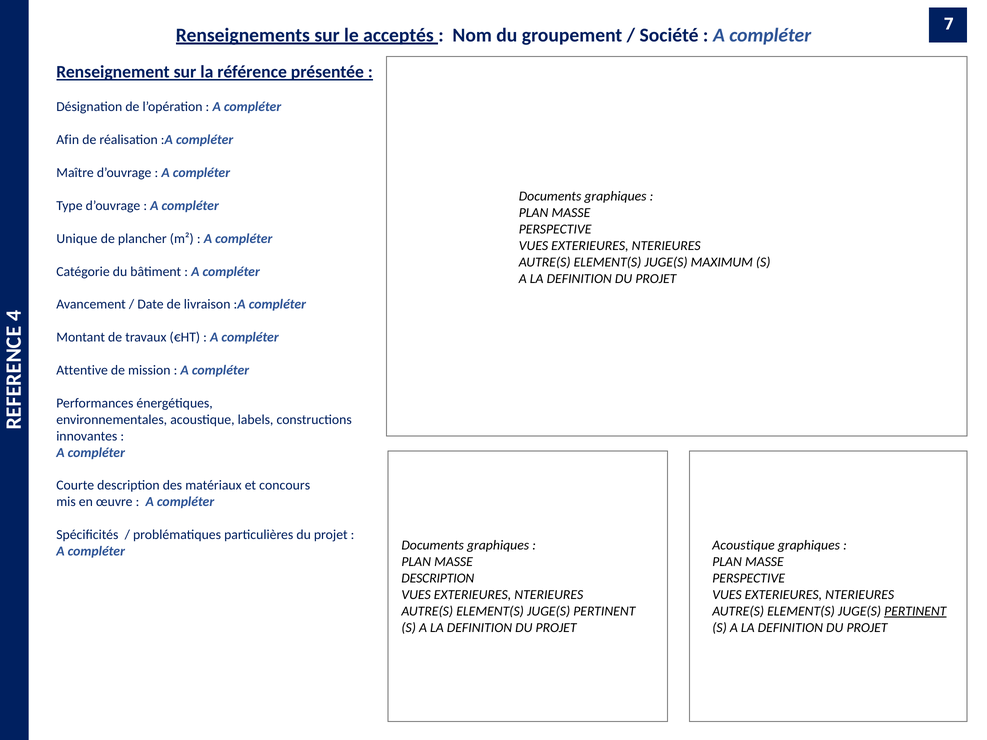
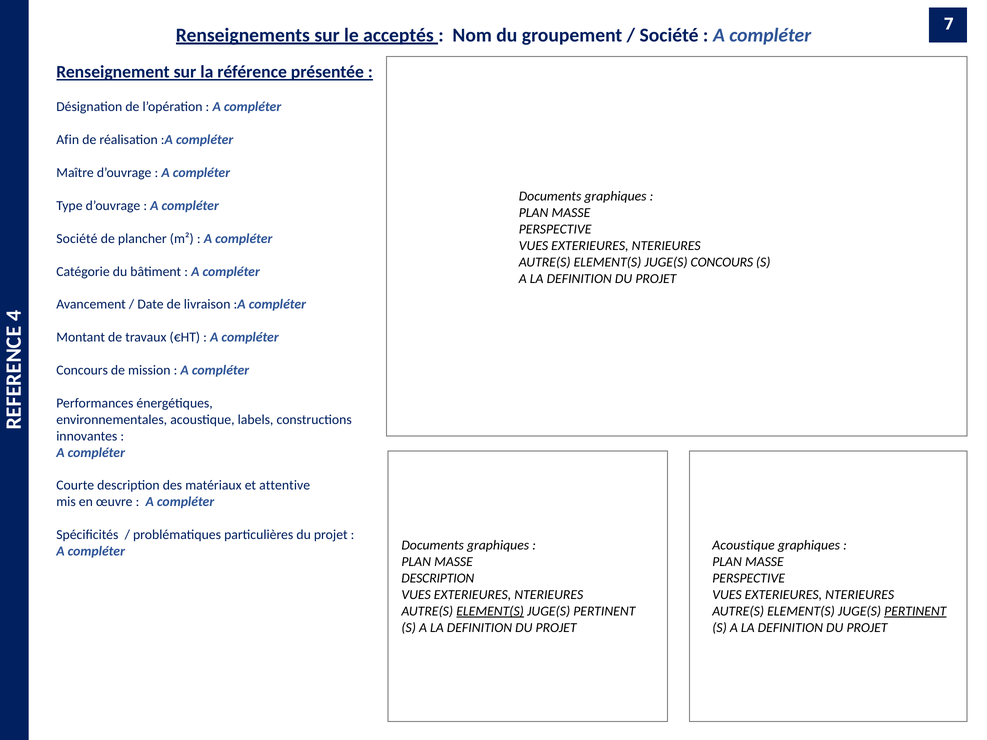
Unique: Unique -> Société (77, 239)
JUGE(S MAXIMUM: MAXIMUM -> CONCOURS (722, 262)
Attentive: Attentive -> Concours (82, 370)
concours: concours -> attentive (285, 486)
ELEMENT(S underline: none -> present (490, 611)
